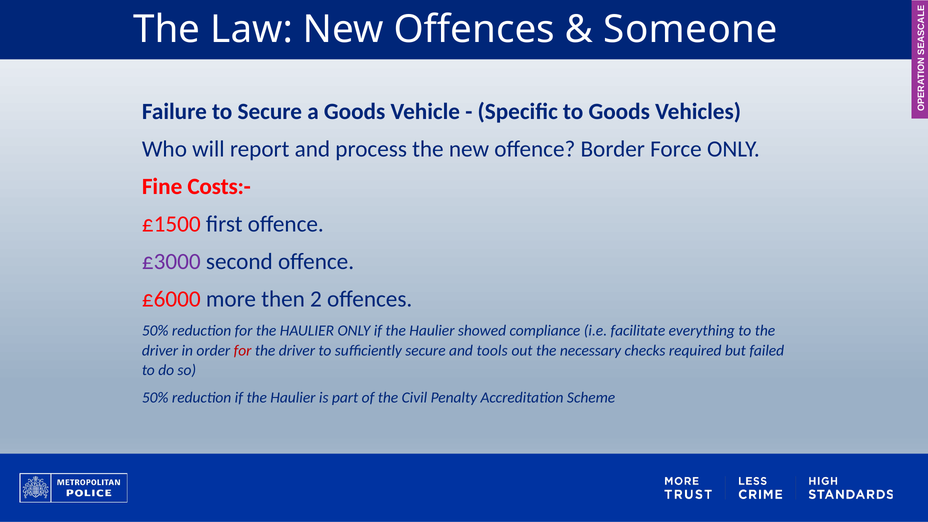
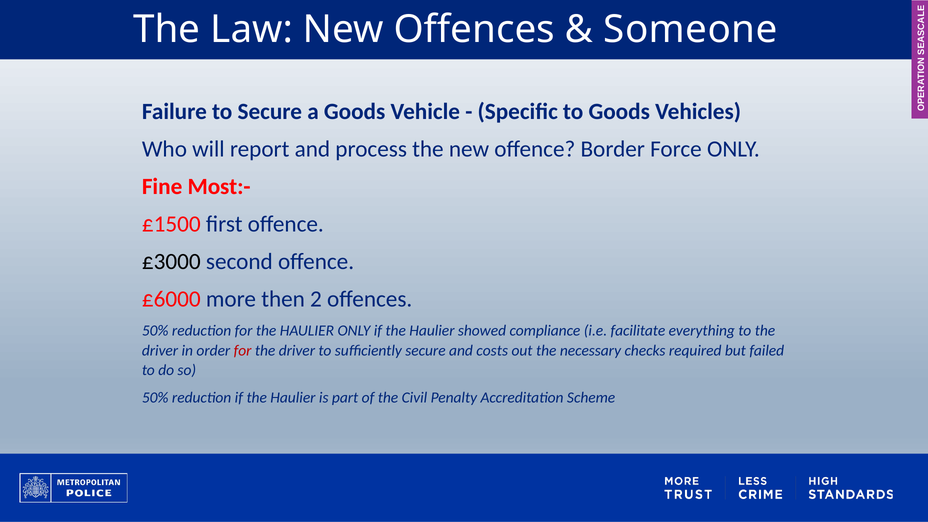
Costs:-: Costs:- -> Most:- (219, 186)
£3000 colour: purple -> black (171, 261)
tools: tools -> costs (492, 350)
